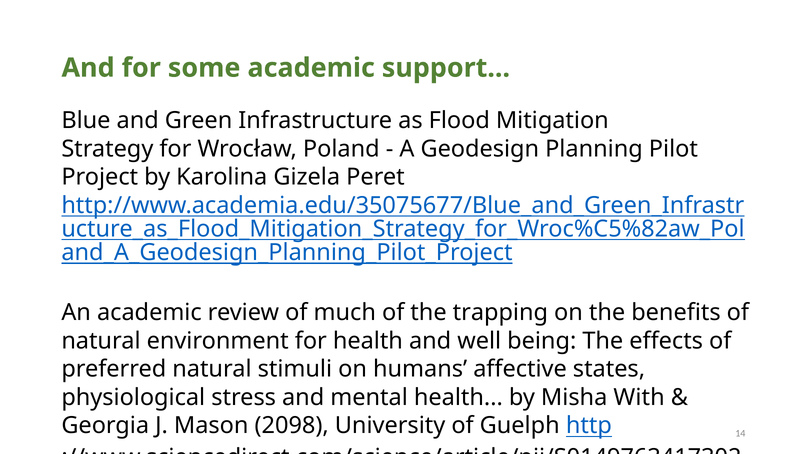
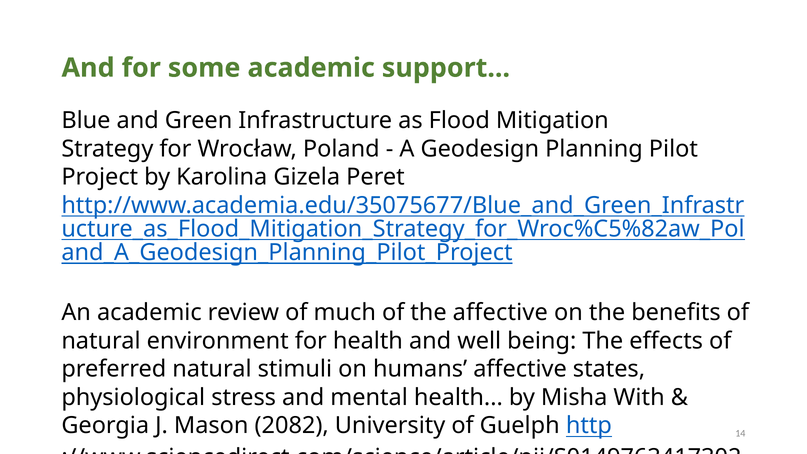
the trapping: trapping -> affective (500, 313)
2098: 2098 -> 2082 (292, 426)
